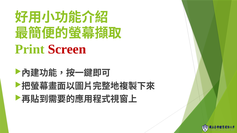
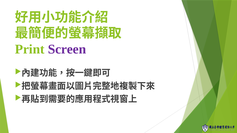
Screen colour: red -> purple (67, 49)
